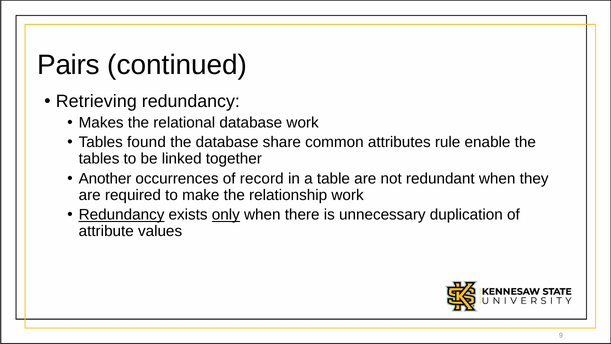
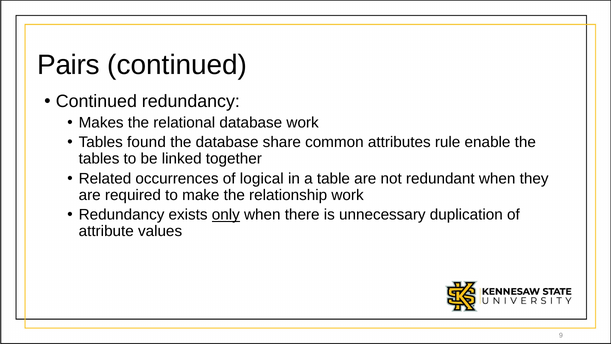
Retrieving: Retrieving -> Continued (96, 101)
Another: Another -> Related (105, 178)
record: record -> logical (262, 178)
Redundancy underline: present -> none (122, 215)
